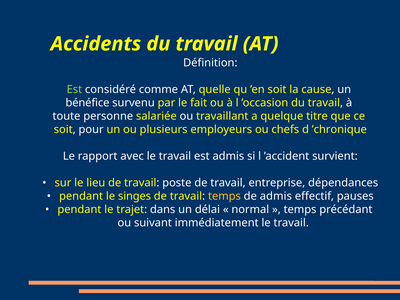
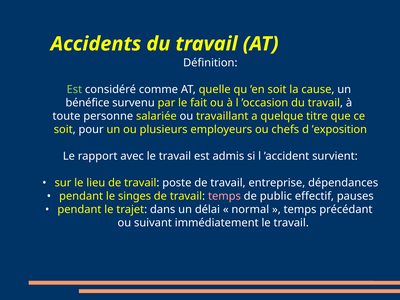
’chronique: ’chronique -> ’exposition (339, 130)
temps colour: yellow -> pink (224, 196)
de admis: admis -> public (276, 196)
